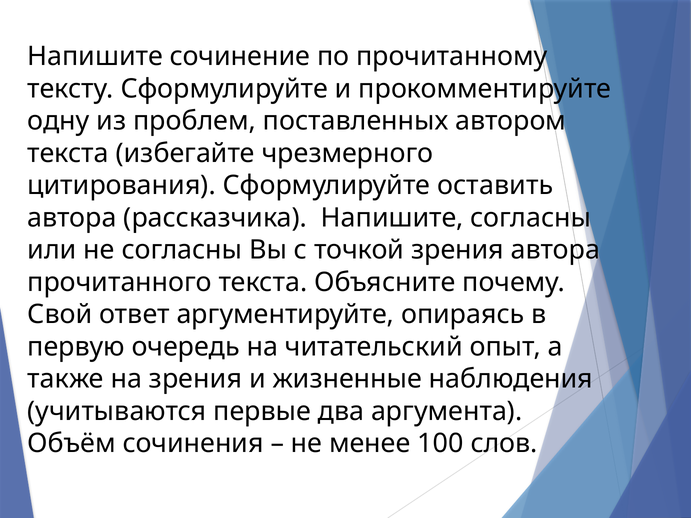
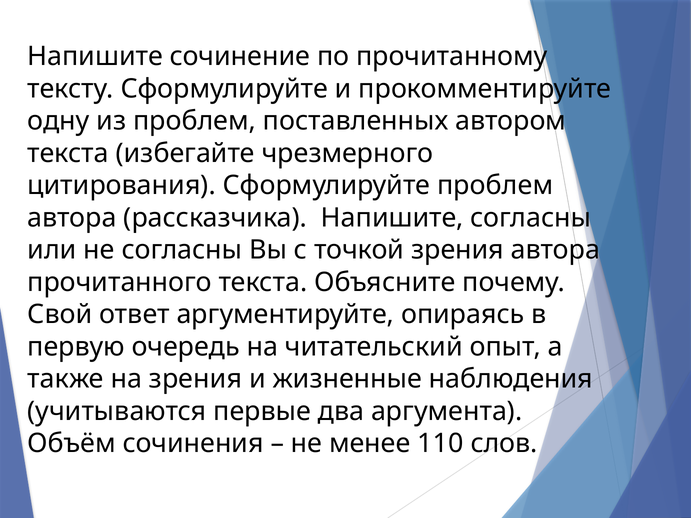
Сформулируйте оставить: оставить -> проблем (495, 186)
100: 100 -> 110 (441, 444)
